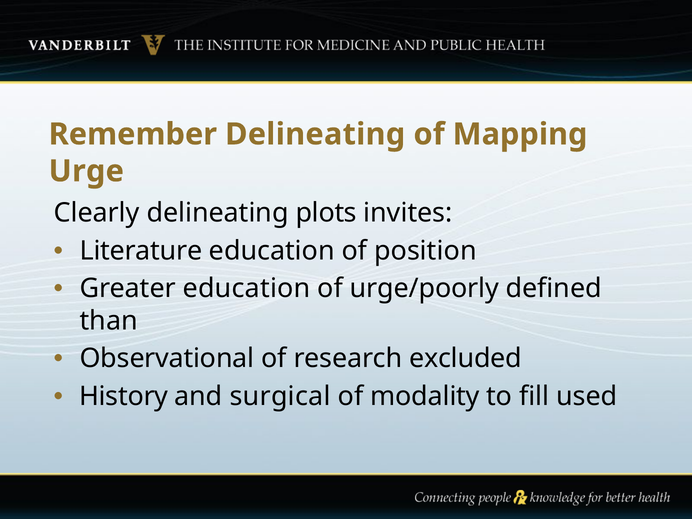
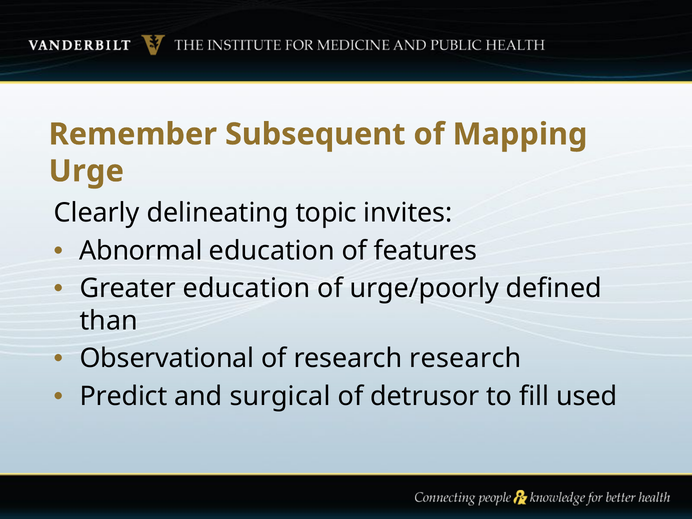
Remember Delineating: Delineating -> Subsequent (315, 134)
plots: plots -> topic (326, 213)
Literature: Literature -> Abnormal (141, 251)
position: position -> features (426, 251)
research excluded: excluded -> research (465, 359)
History: History -> Predict (124, 396)
modality: modality -> detrusor (425, 396)
